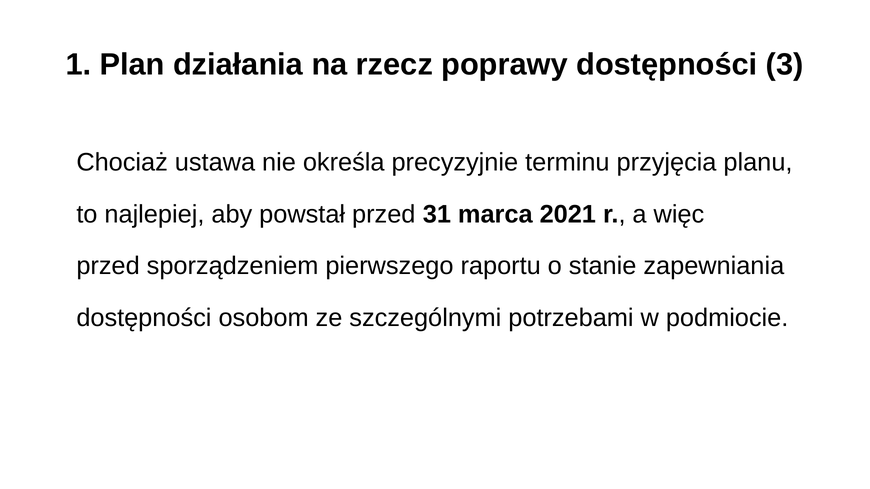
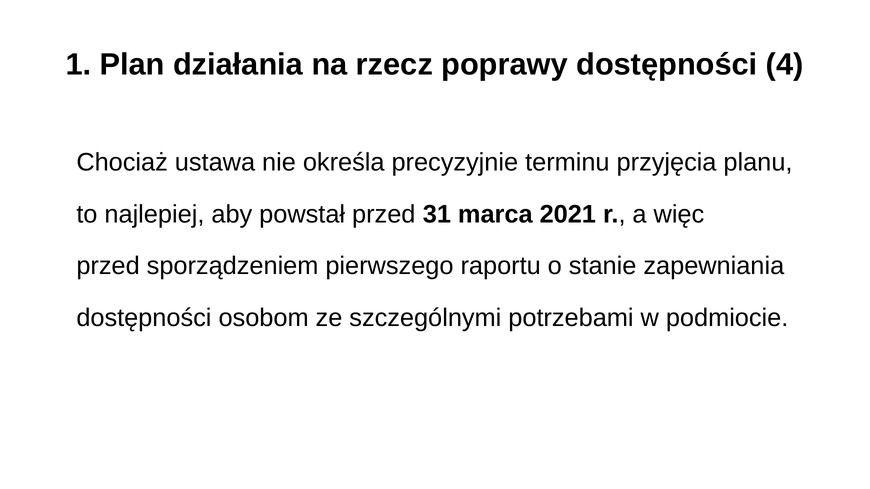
3: 3 -> 4 (785, 64)
